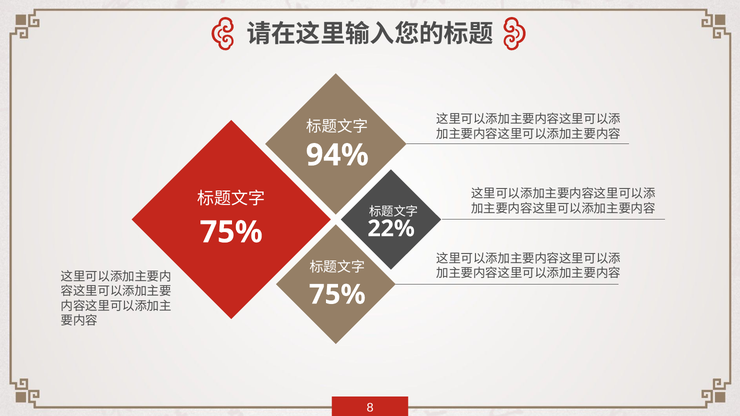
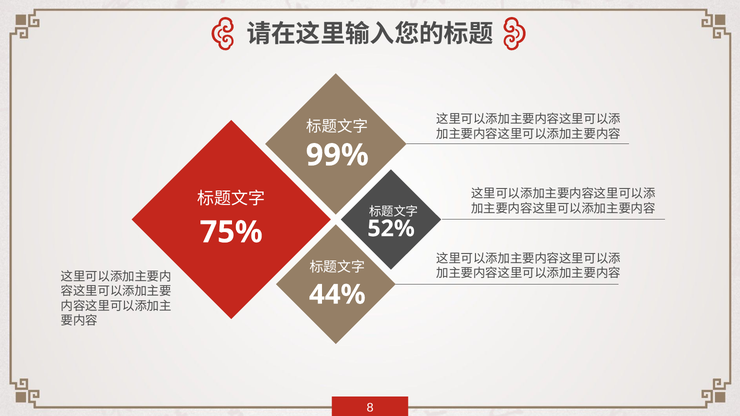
94%: 94% -> 99% (337, 155)
22%: 22% -> 52% (391, 229)
75%: 75% -> 44% (337, 295)
